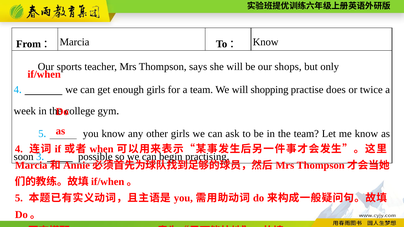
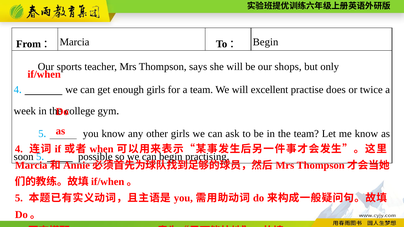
To： Know: Know -> Begin (266, 42)
shopping: shopping -> excellent (270, 90)
soon 3: 3 -> 5 (39, 157)
